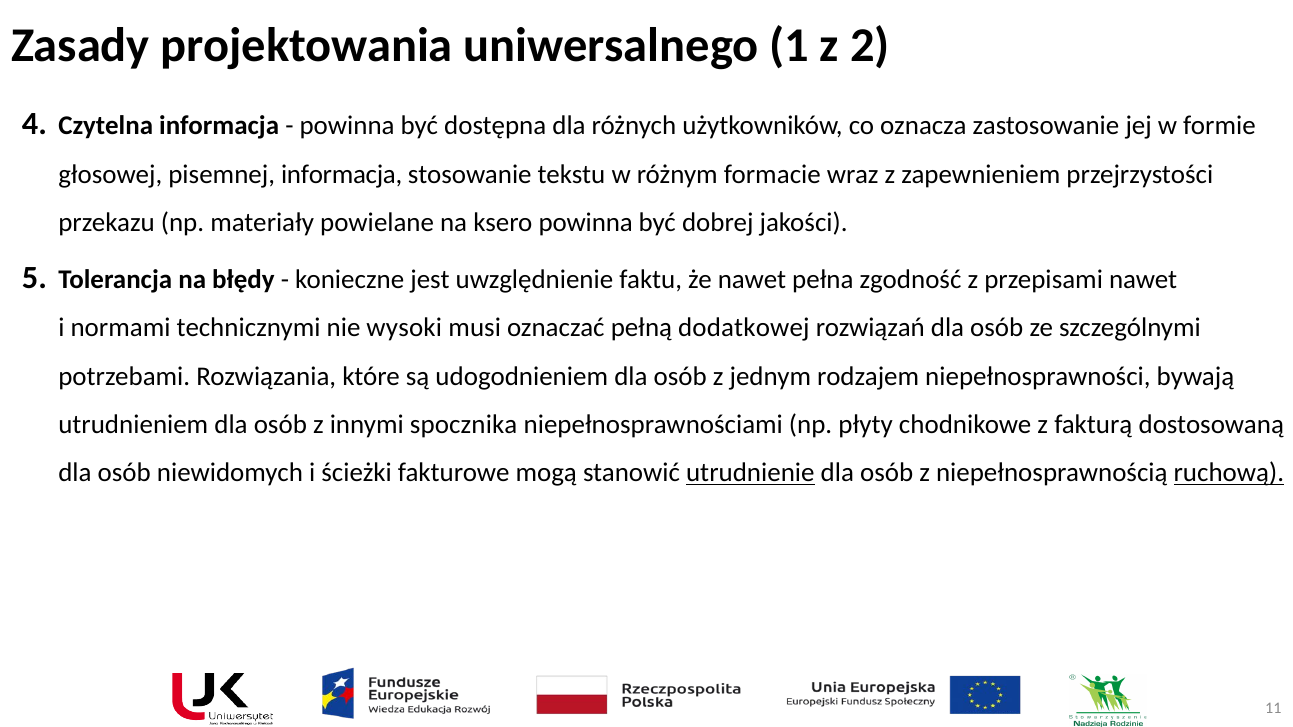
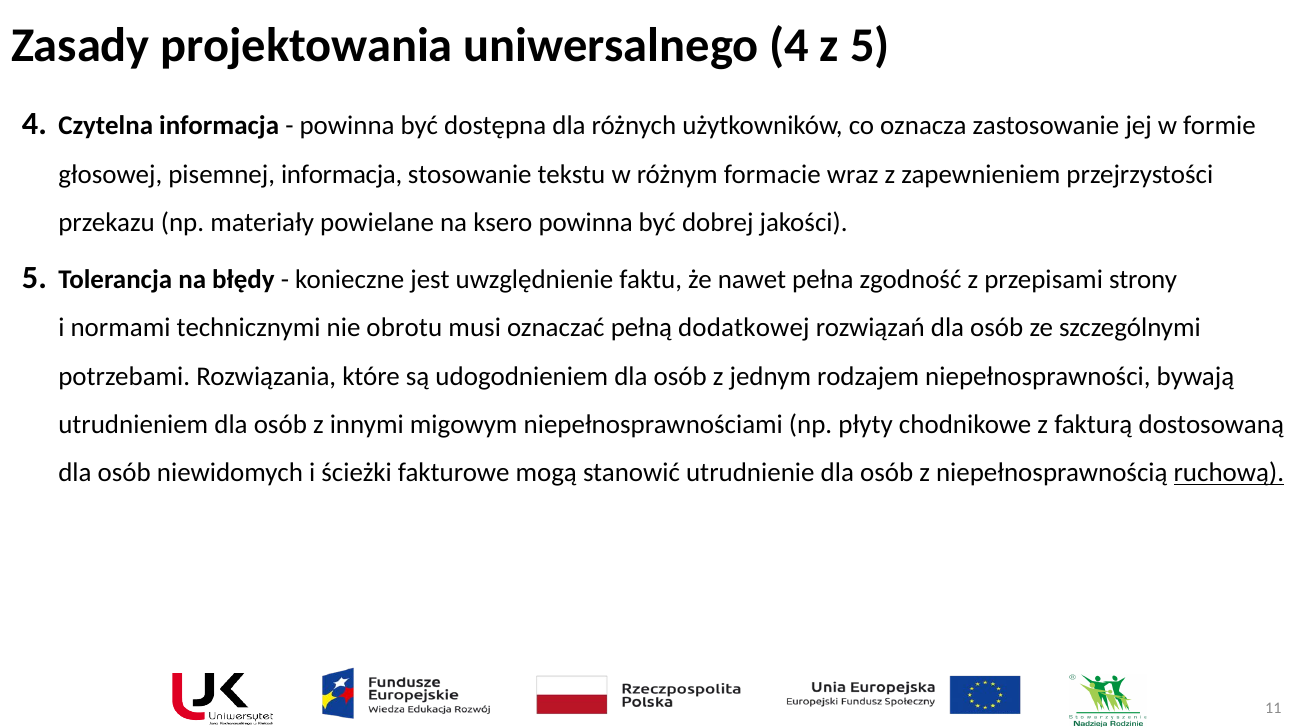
uniwersalnego 1: 1 -> 4 (789, 45)
z 2: 2 -> 5 (870, 45)
przepisami nawet: nawet -> strony (1143, 279)
wysoki: wysoki -> obrotu (404, 328)
spocznika: spocznika -> migowym (464, 425)
utrudnienie underline: present -> none (750, 473)
